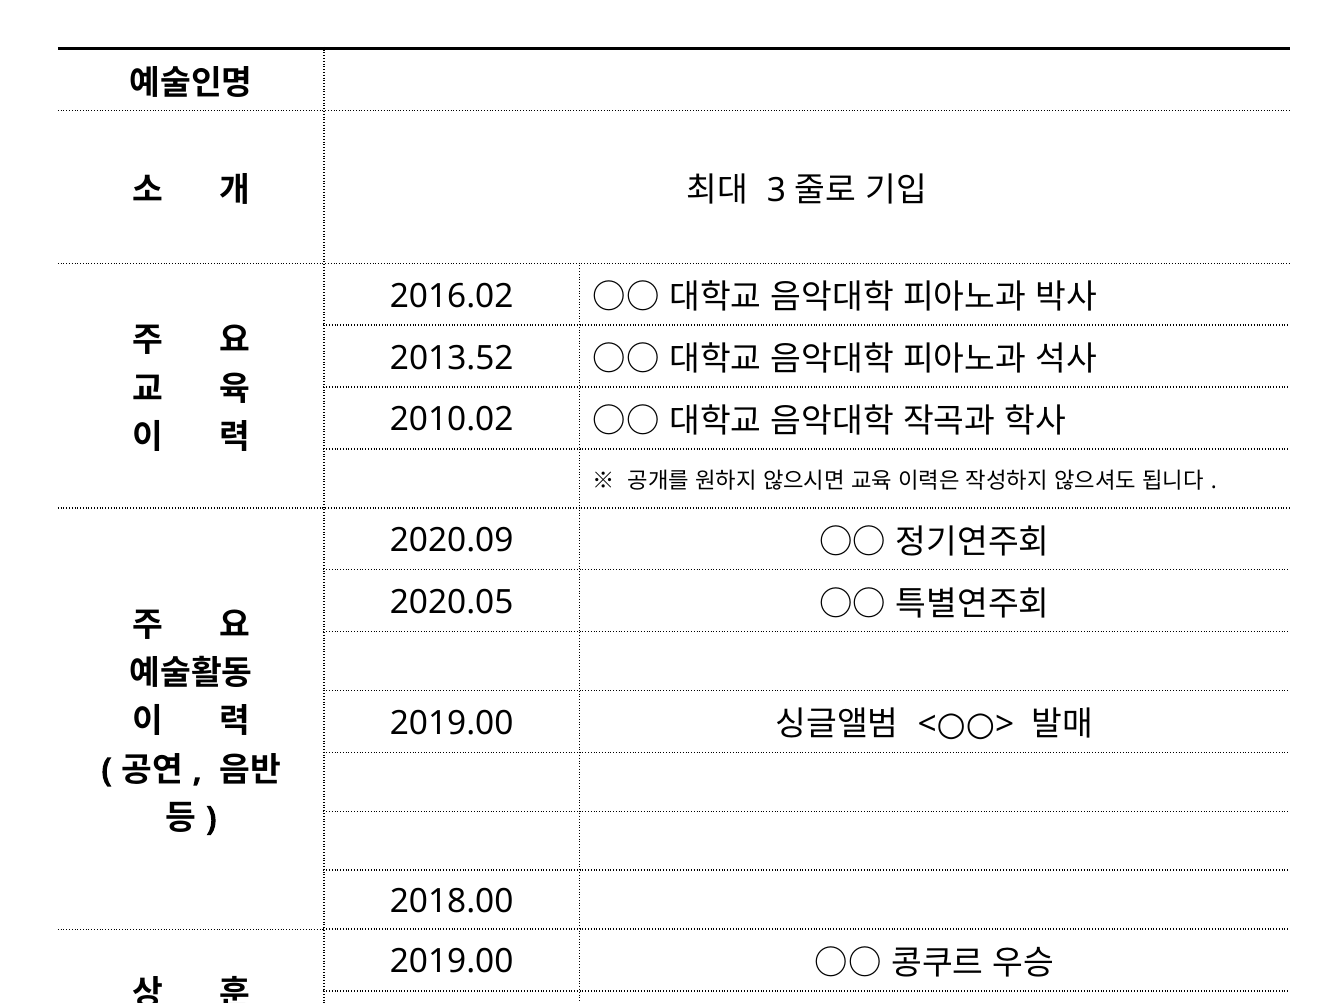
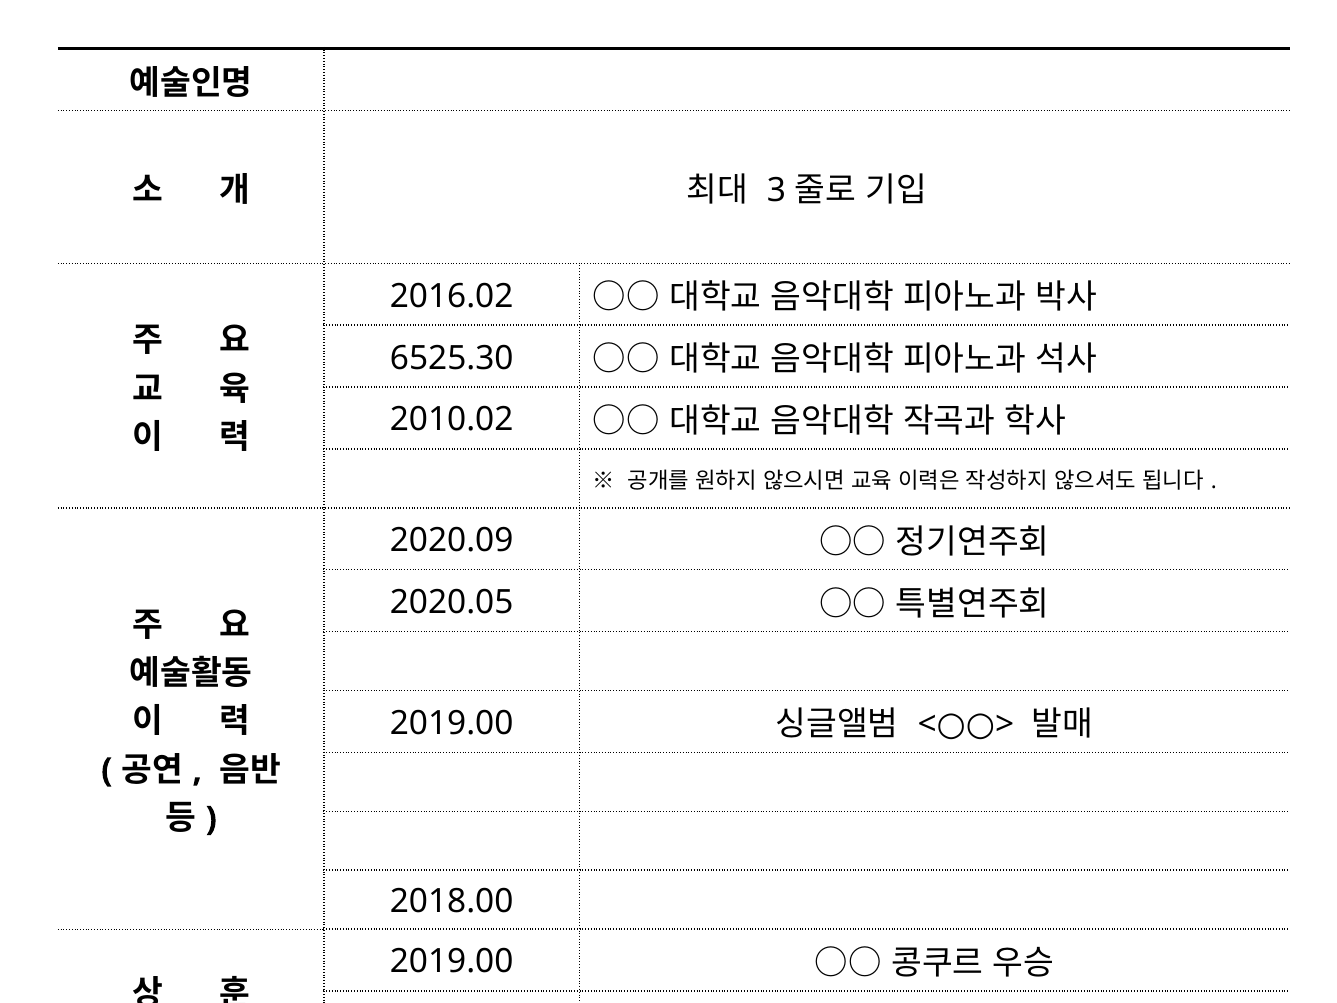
2013.52: 2013.52 -> 6525.30 (452, 358)
